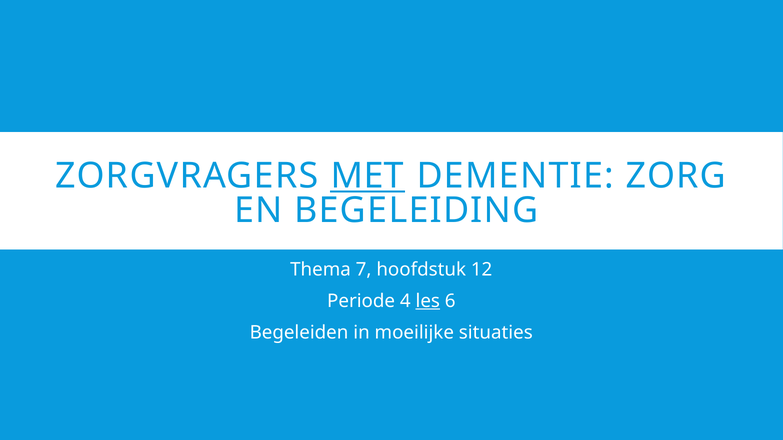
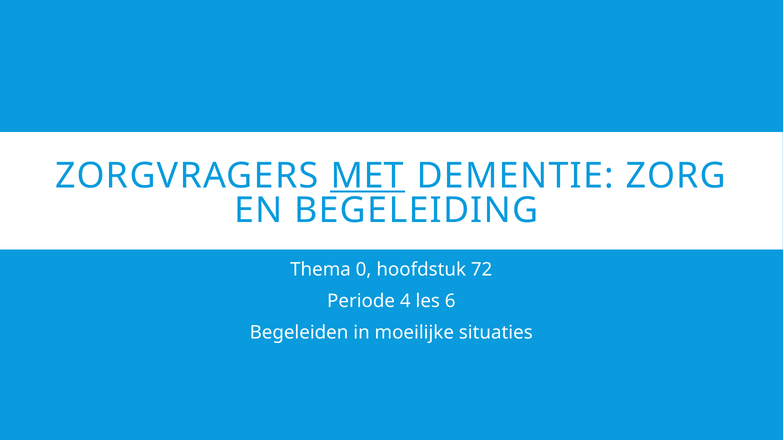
7: 7 -> 0 (364, 270)
12: 12 -> 72 (482, 270)
les underline: present -> none (428, 301)
